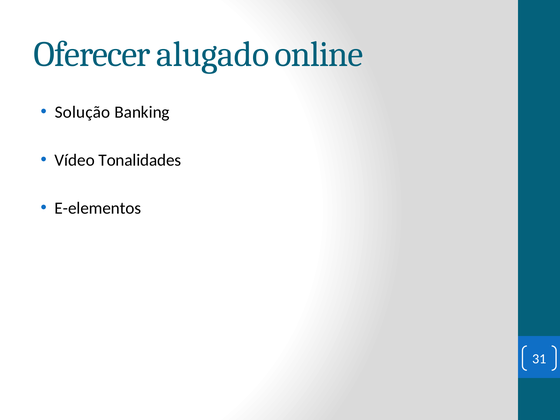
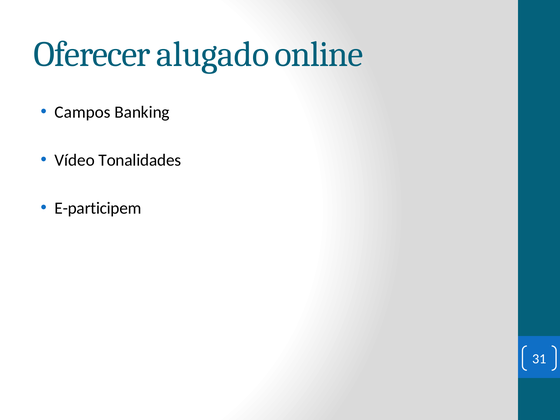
Solução: Solução -> Campos (83, 112)
E-elementos: E-elementos -> E-participem (98, 208)
